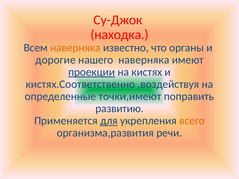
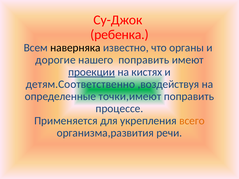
находка: находка -> ребенка (120, 35)
наверняка colour: orange -> black (75, 48)
нашего наверняка: наверняка -> поправить (144, 60)
кистях.Соответственно: кистях.Соответственно -> детям.Соответственно (80, 84)
развитию: развитию -> процессе (119, 109)
для underline: present -> none (109, 121)
